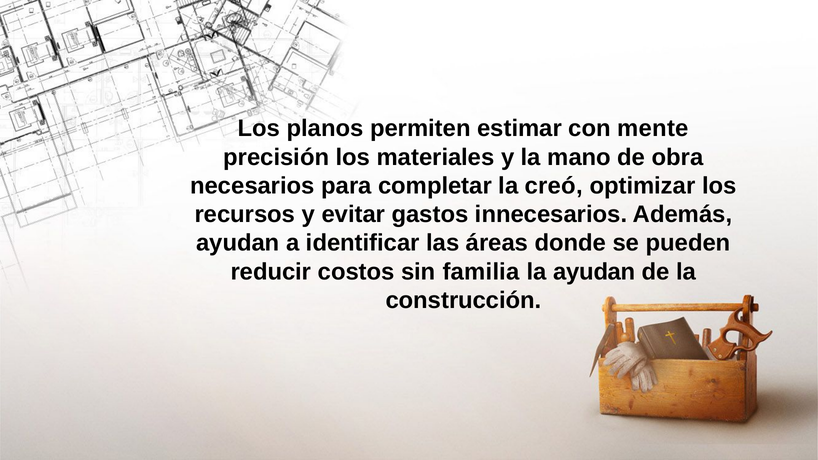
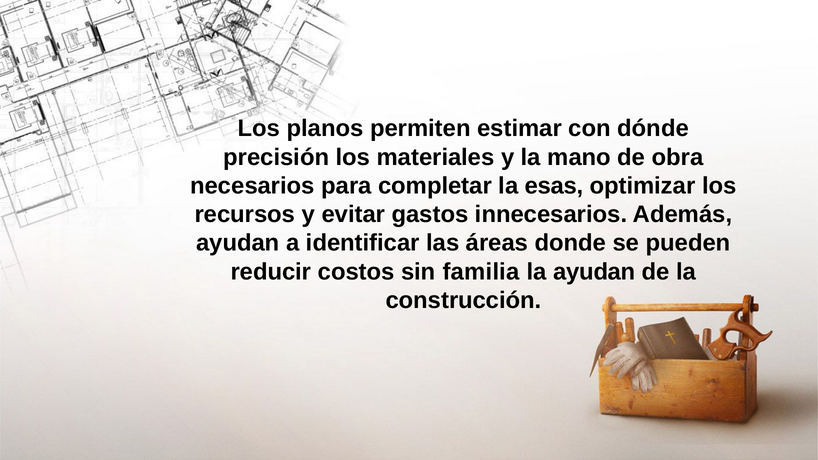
mente: mente -> dónde (653, 129)
creó: creó -> esas (554, 186)
